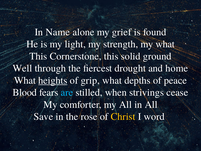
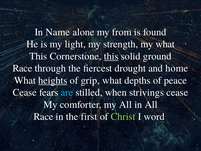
grief: grief -> from (122, 32)
this underline: none -> present (111, 56)
Well: Well -> Race (22, 68)
Blood: Blood -> Cease (25, 92)
Save: Save -> Race (43, 116)
rose: rose -> first (89, 116)
Christ colour: yellow -> light green (123, 116)
